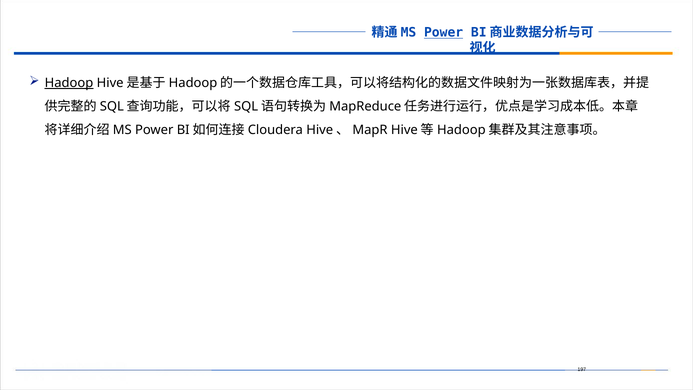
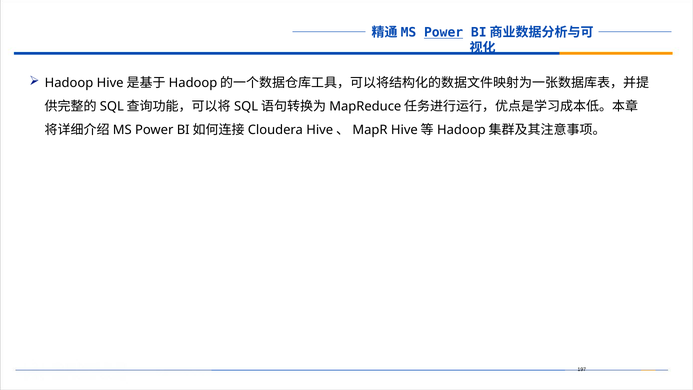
Hadoop underline: present -> none (69, 83)
